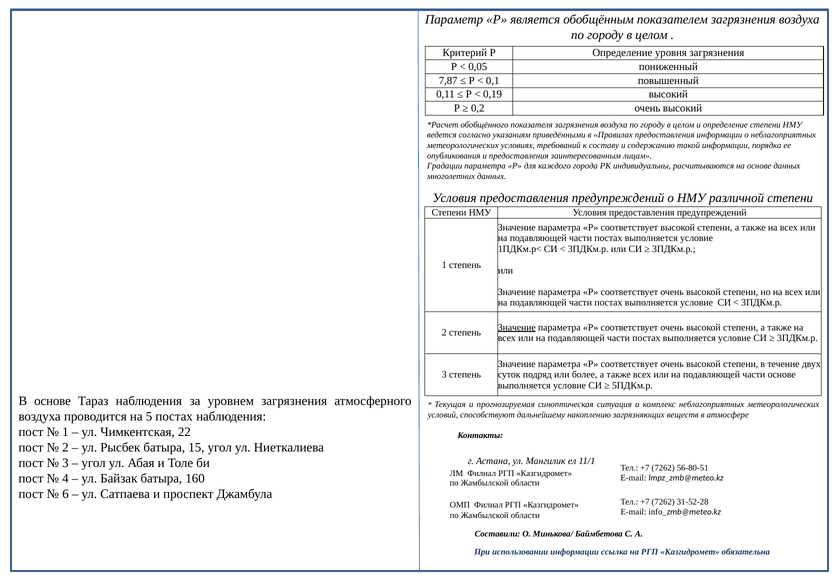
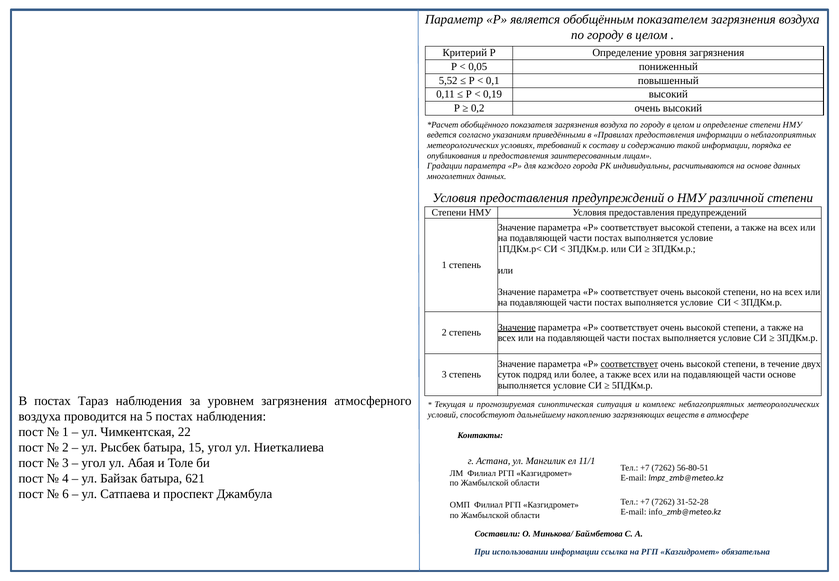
7,87: 7,87 -> 5,52 (448, 81)
соответствует underline: none -> present (629, 364)
В основе: основе -> постах (53, 401)
160: 160 -> 621 (195, 478)
